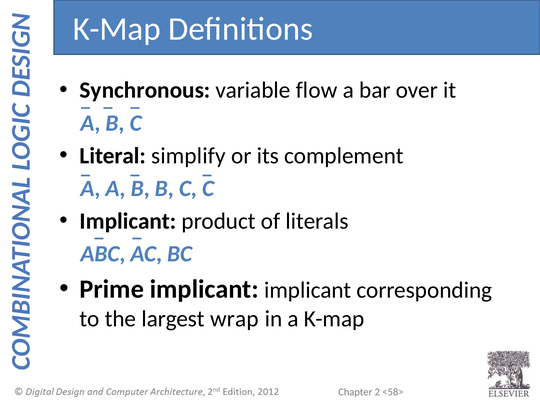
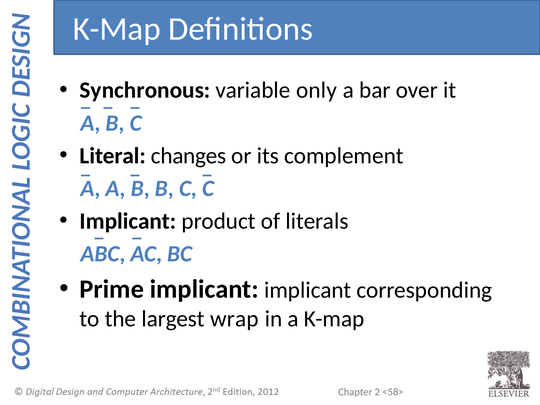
flow: flow -> only (317, 90)
simplify: simplify -> changes (189, 156)
